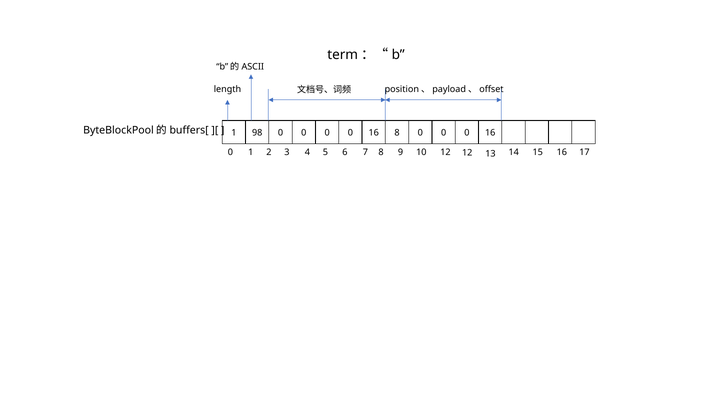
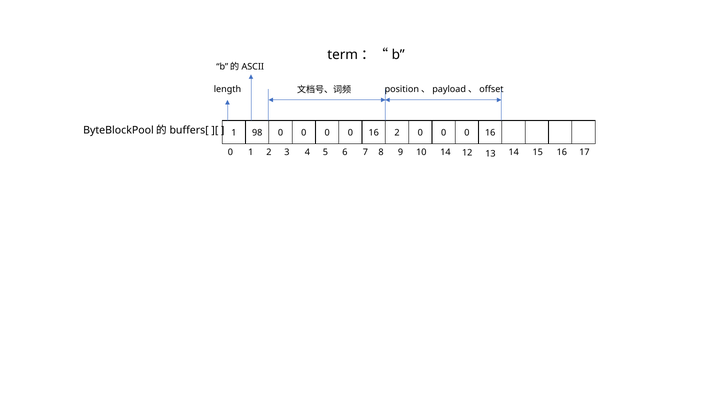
16 8: 8 -> 2 (397, 133)
10 12: 12 -> 14 (445, 153)
